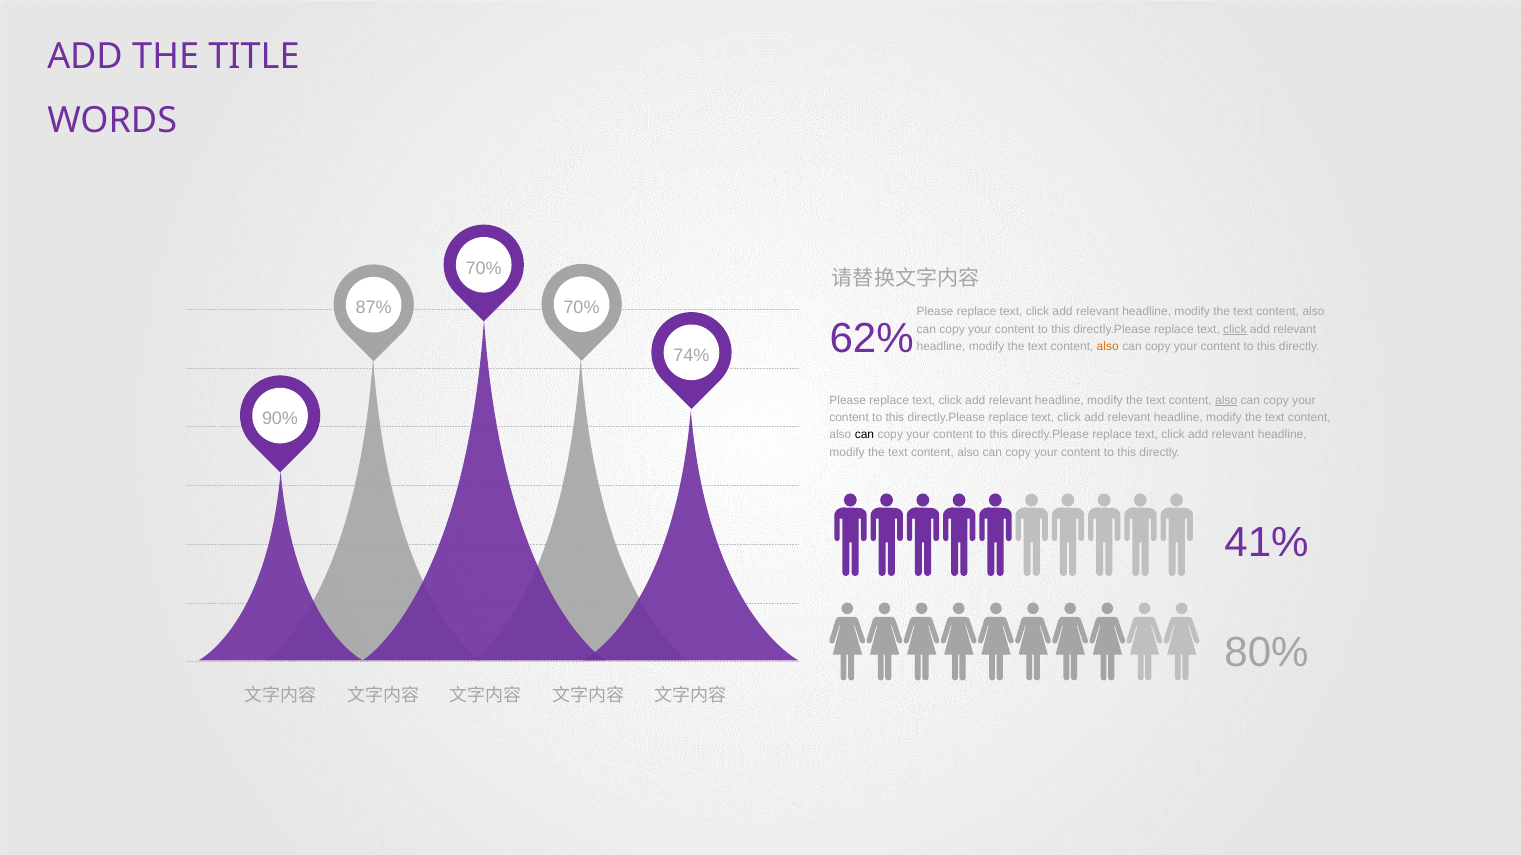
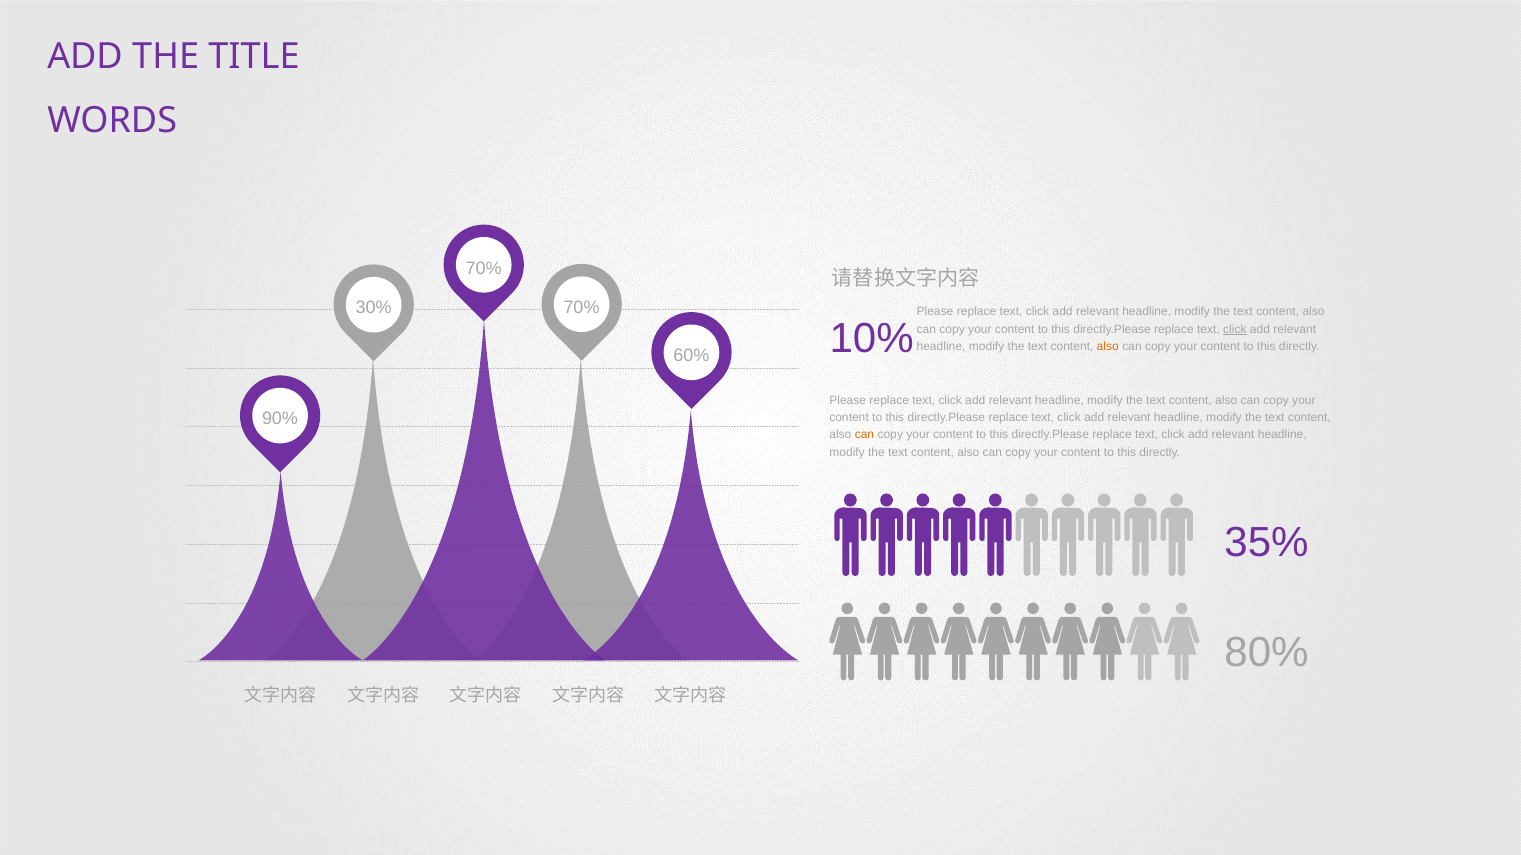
87%: 87% -> 30% (374, 308)
62%: 62% -> 10% (872, 338)
74%: 74% -> 60% (691, 356)
also underline: present -> none (1226, 401)
can colour: black -> orange (864, 435)
41%: 41% -> 35% (1267, 543)
